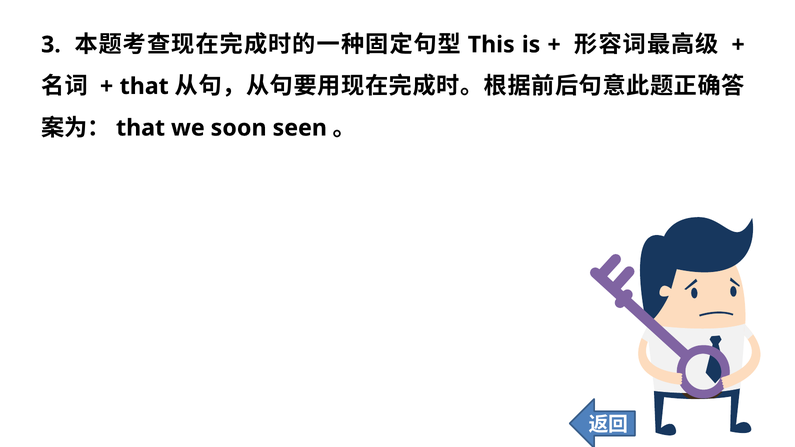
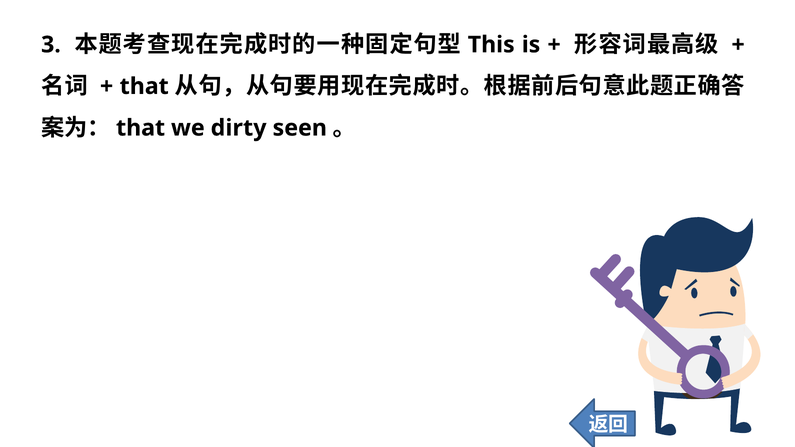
soon: soon -> dirty (239, 128)
